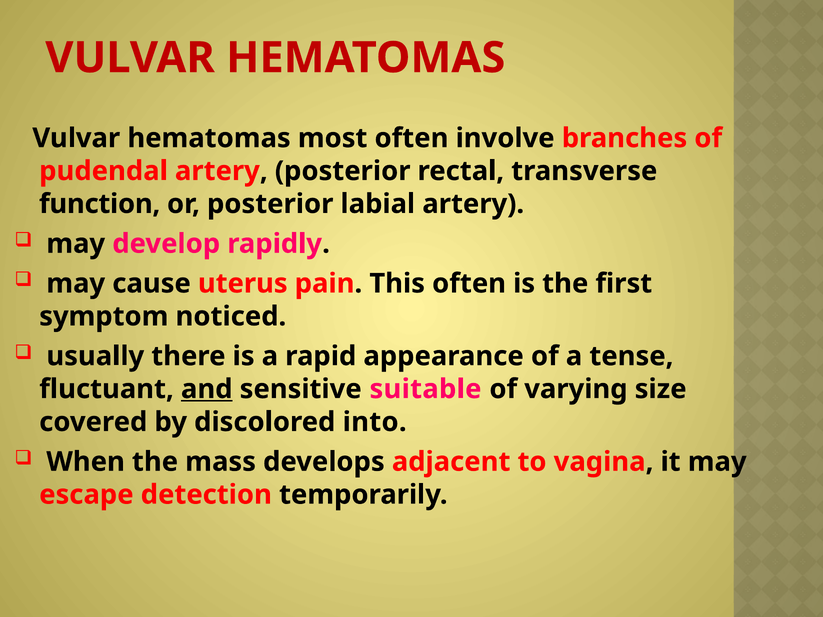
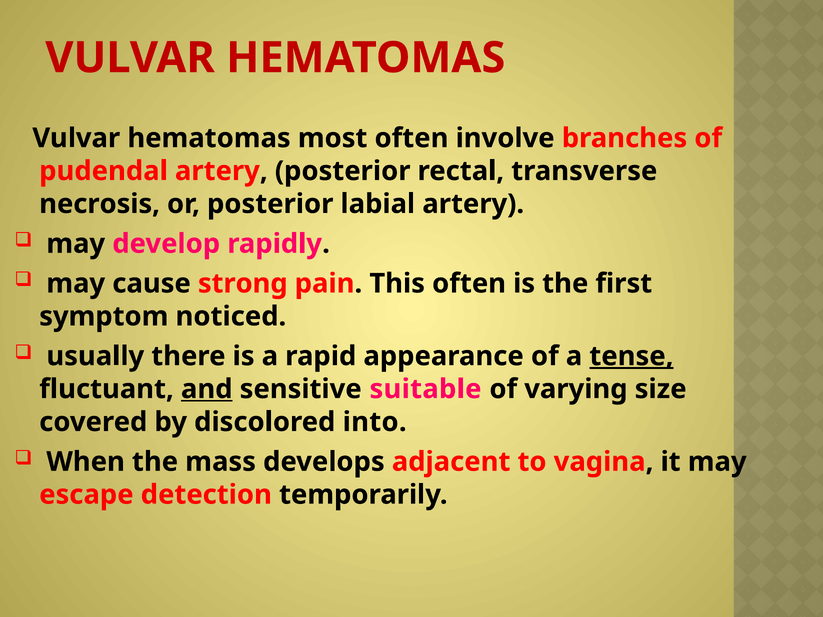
function: function -> necrosis (100, 204)
uterus: uterus -> strong (243, 284)
tense underline: none -> present (631, 356)
